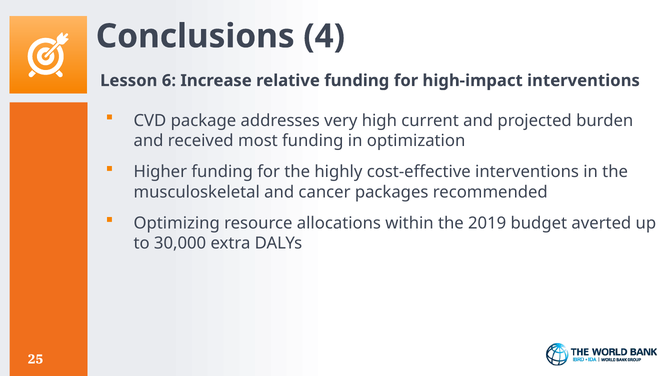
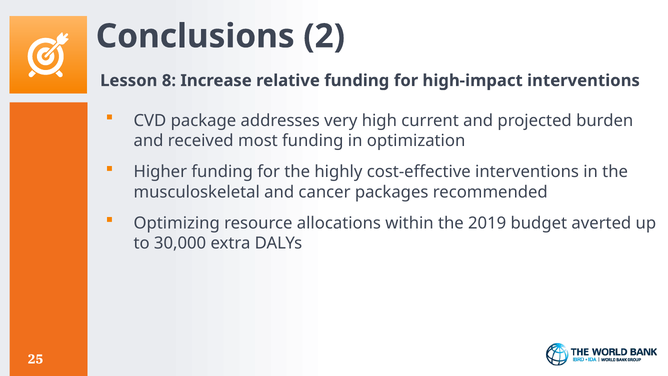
4: 4 -> 2 (324, 36)
6: 6 -> 8 (169, 81)
